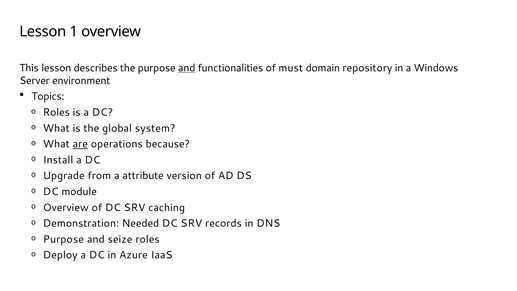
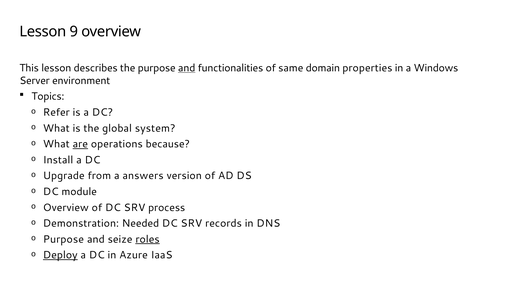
1: 1 -> 9 (74, 31)
must: must -> same (291, 68)
repository: repository -> properties (367, 68)
Roles: Roles -> Refer (56, 112)
attribute: attribute -> answers (143, 176)
caching: caching -> process (167, 207)
roles underline: none -> present (148, 239)
Deploy underline: none -> present (60, 255)
